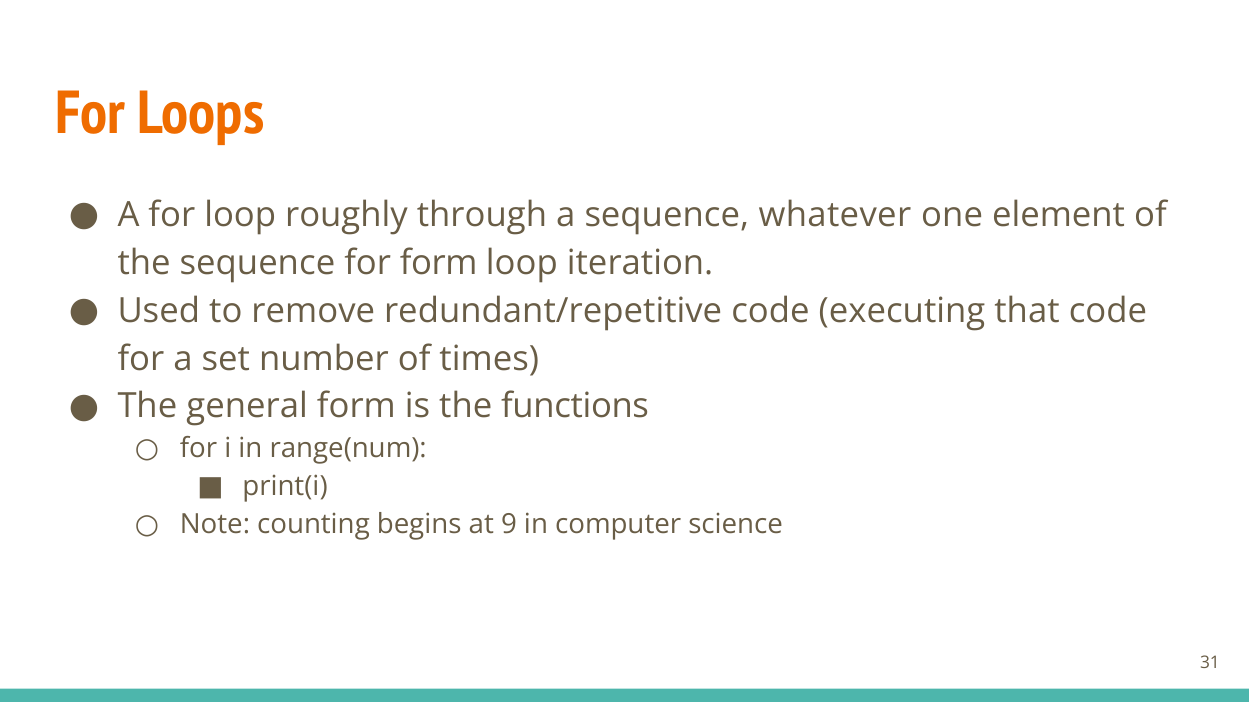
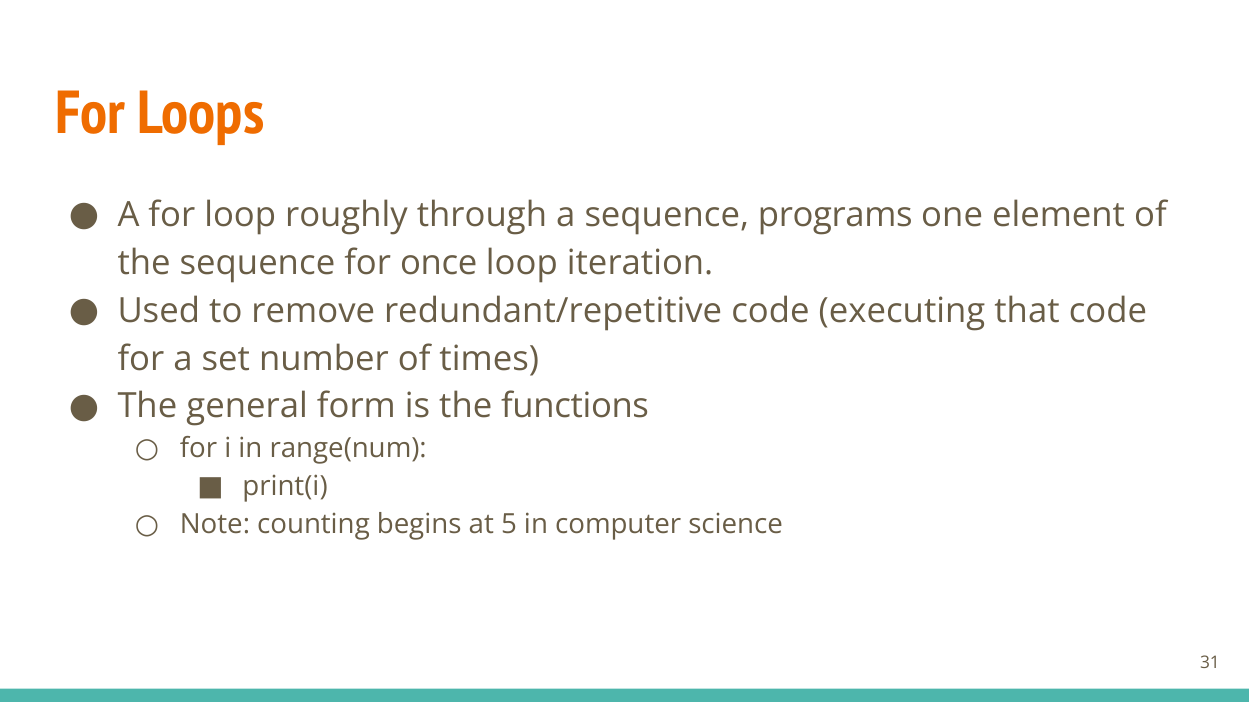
whatever: whatever -> programs (835, 215)
for form: form -> once (439, 263)
9: 9 -> 5 (509, 525)
